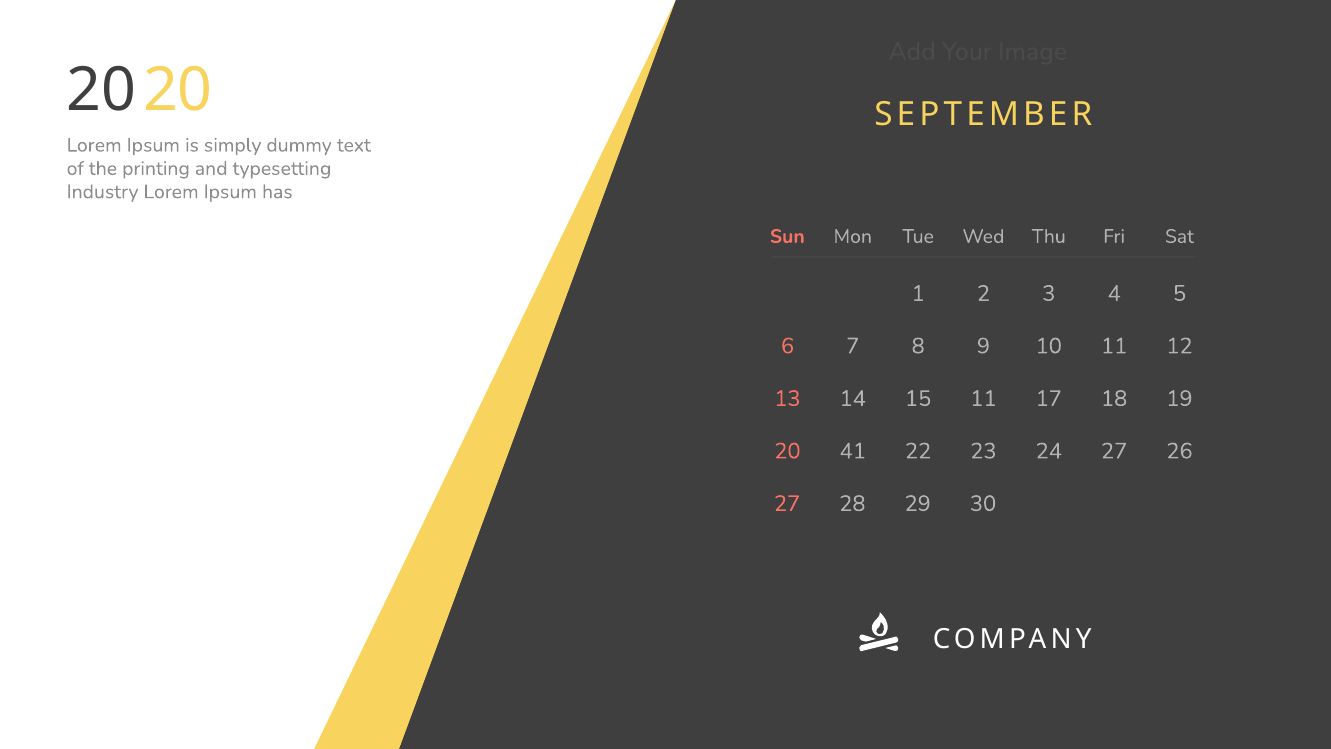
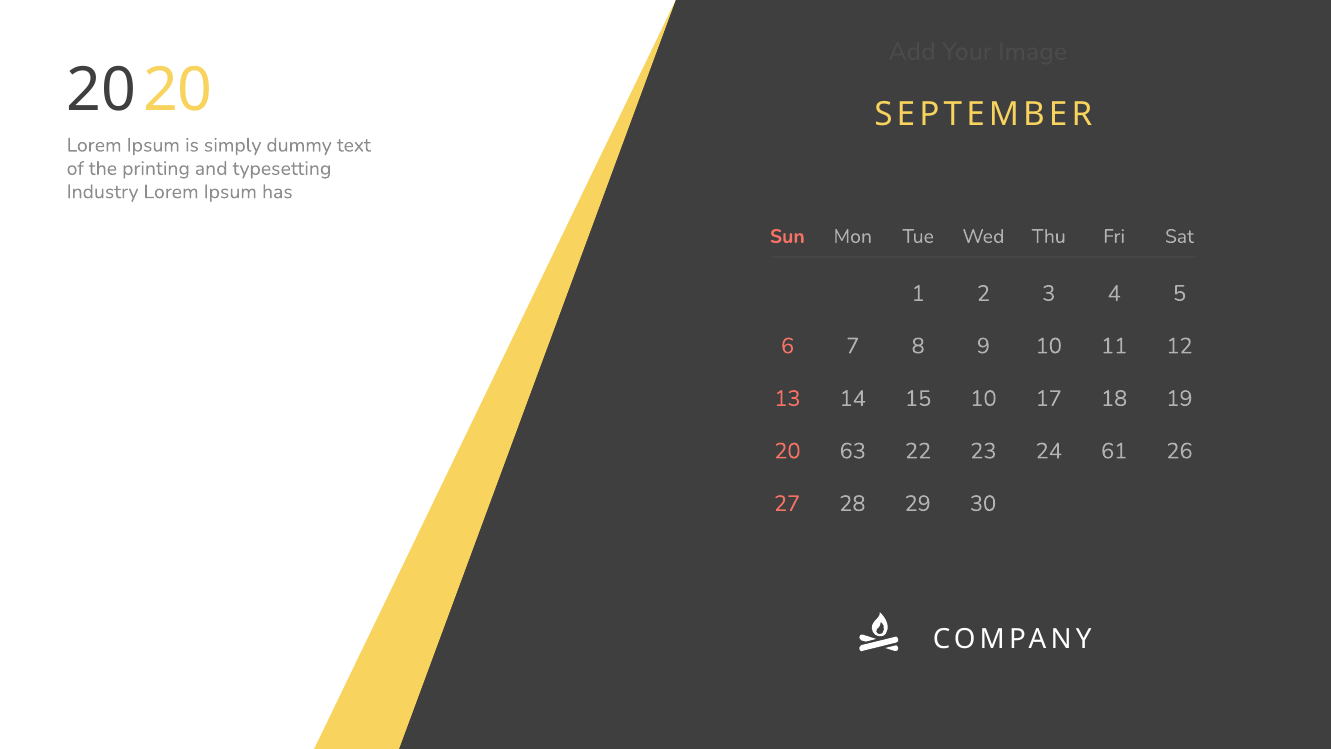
15 11: 11 -> 10 (983, 398)
41: 41 -> 63 (853, 451)
24 27: 27 -> 61 (1114, 451)
